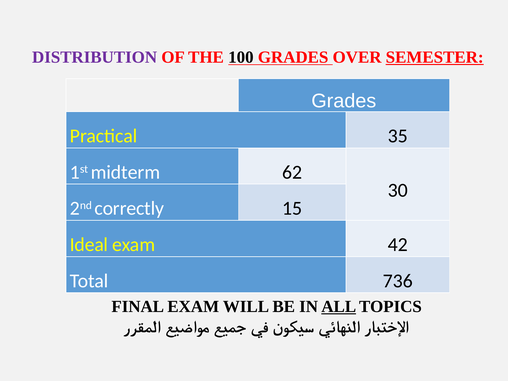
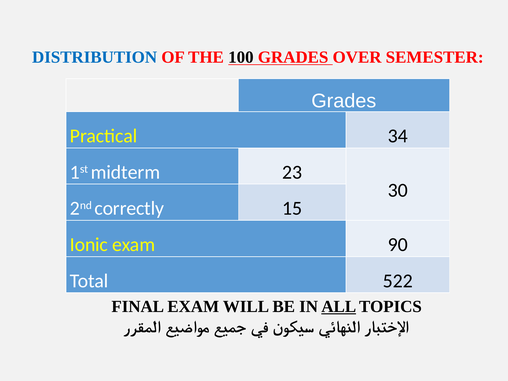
DISTRIBUTION colour: purple -> blue (95, 57)
SEMESTER underline: present -> none (435, 57)
35: 35 -> 34 (398, 136)
62: 62 -> 23 (292, 172)
Ideal: Ideal -> Ionic (89, 245)
42: 42 -> 90 (398, 245)
736: 736 -> 522 (398, 281)
